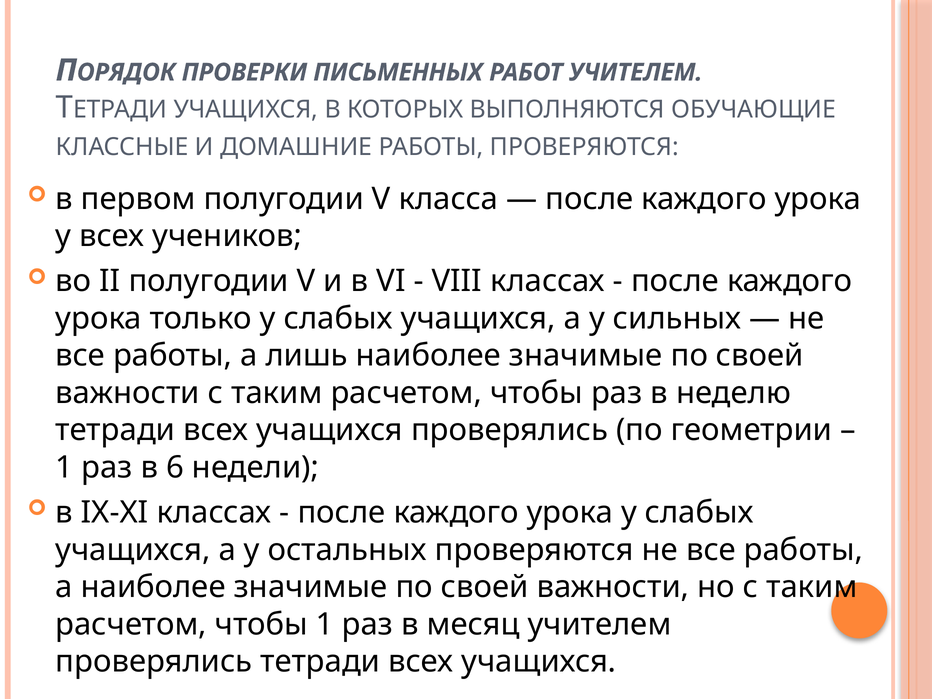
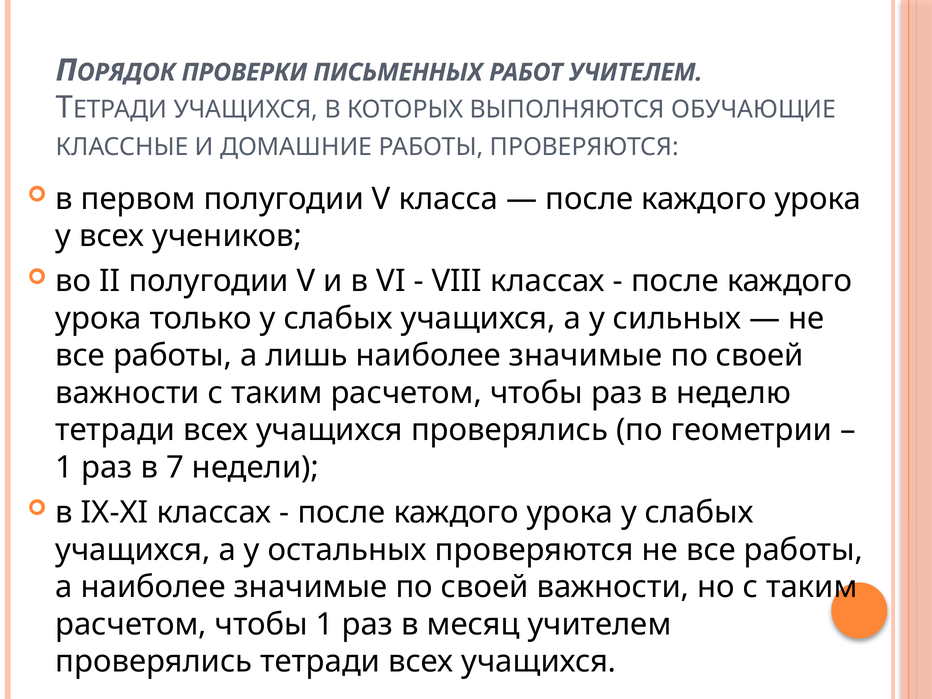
6: 6 -> 7 (175, 467)
